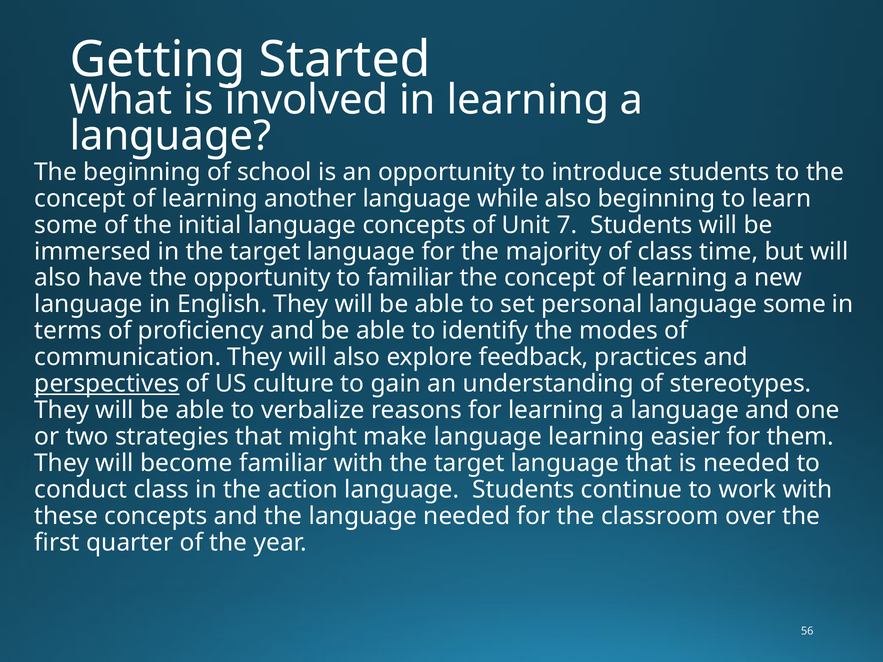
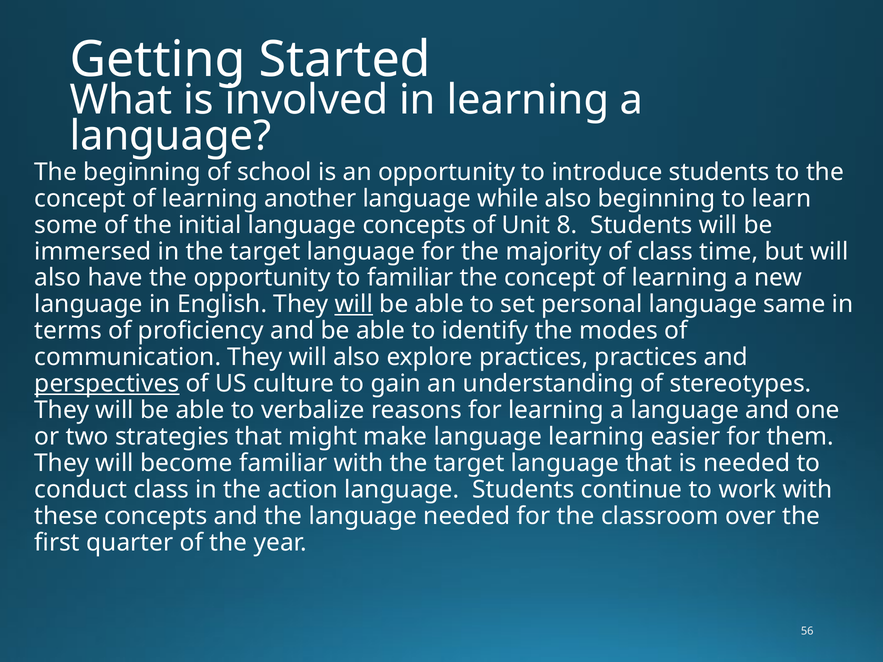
7: 7 -> 8 (567, 225)
will underline: none -> present (354, 304)
language some: some -> same (794, 304)
explore feedback: feedback -> practices (534, 357)
